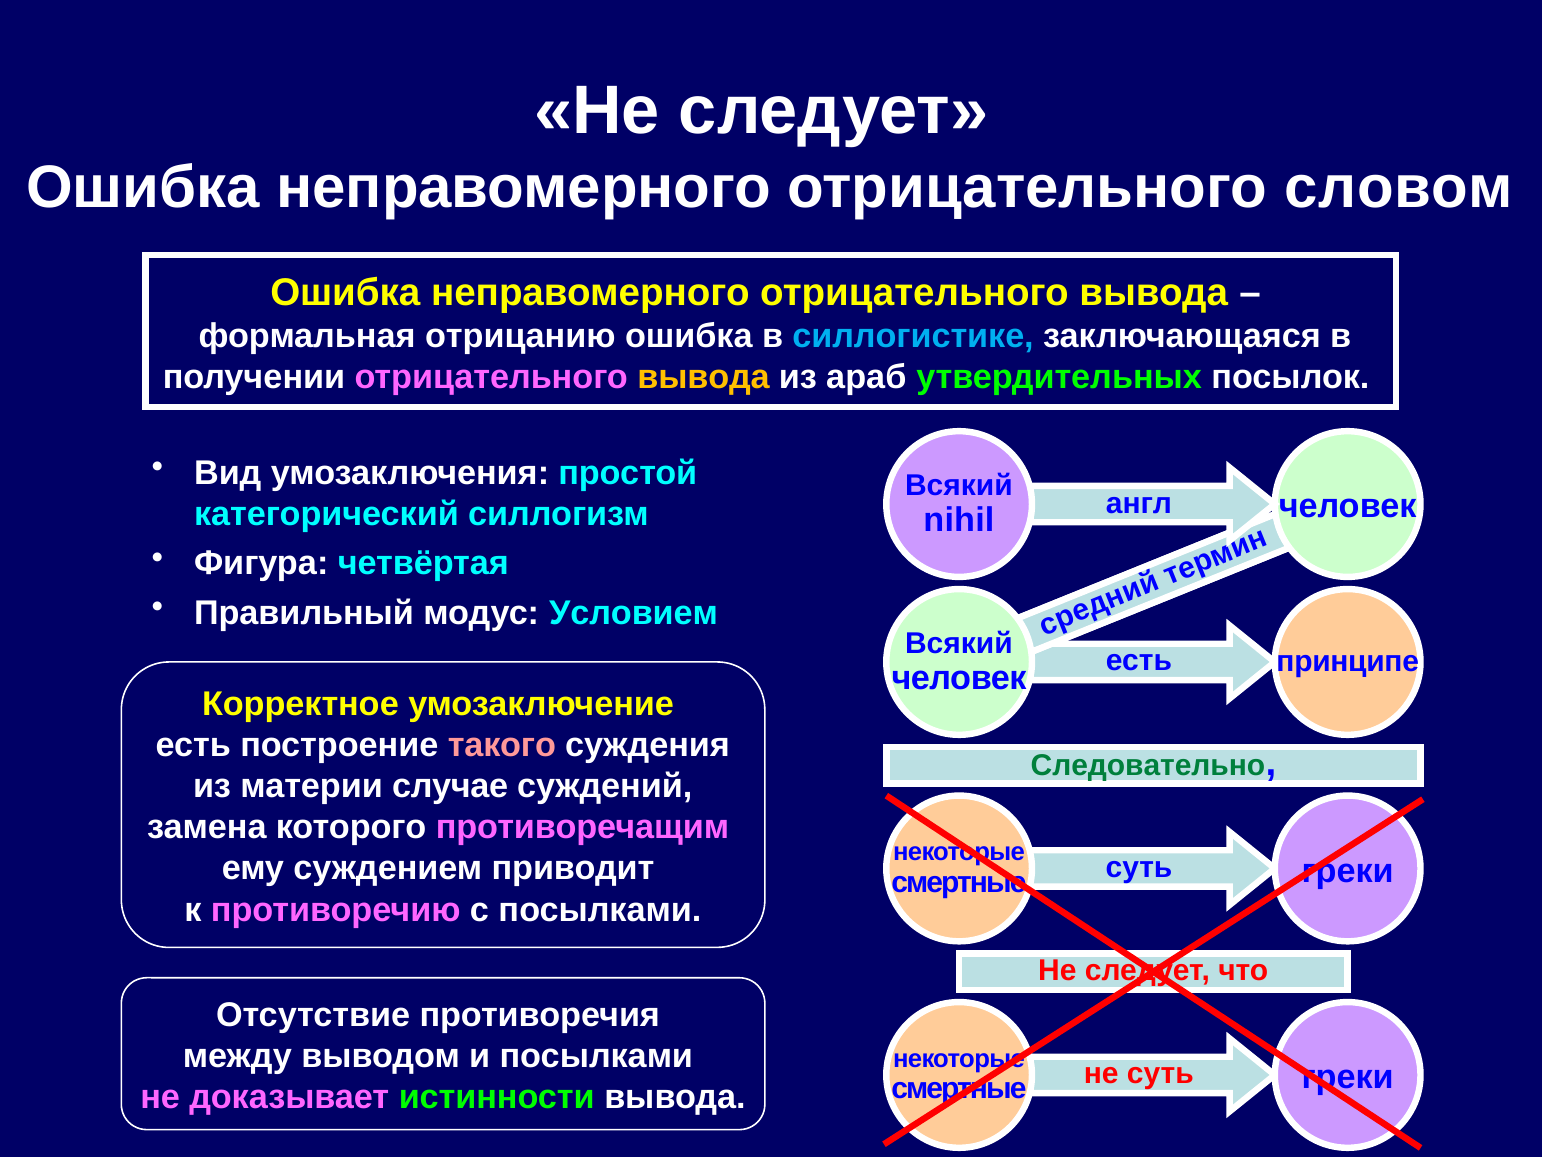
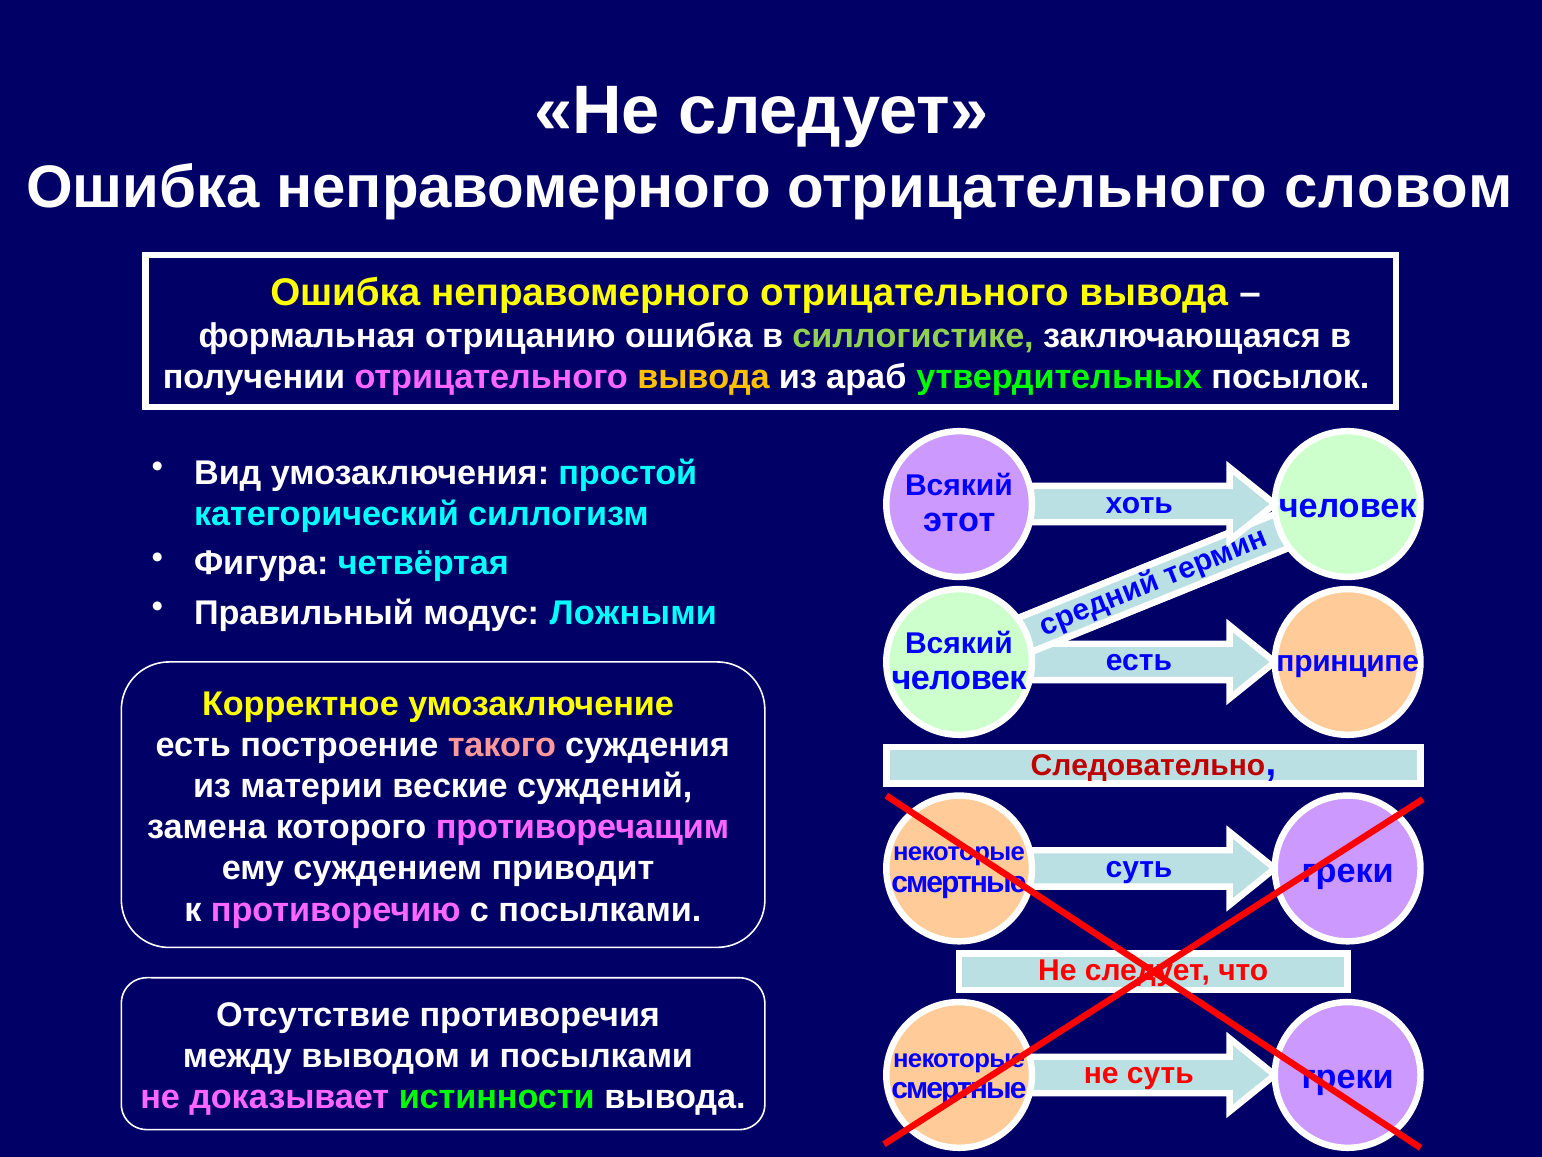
силлогистике colour: light blue -> light green (913, 336)
англ: англ -> хоть (1139, 503)
nihil: nihil -> этот (959, 520)
Условием: Условием -> Ложными (633, 612)
Следовательно colour: green -> red (1148, 765)
случае: случае -> веские (450, 786)
